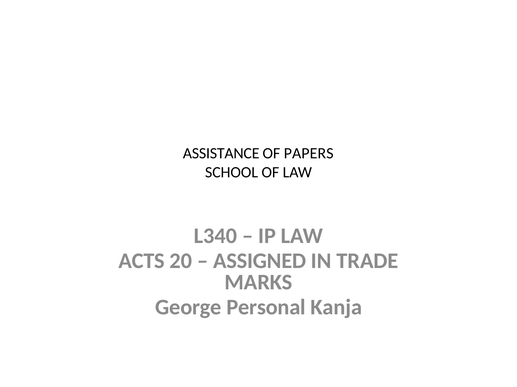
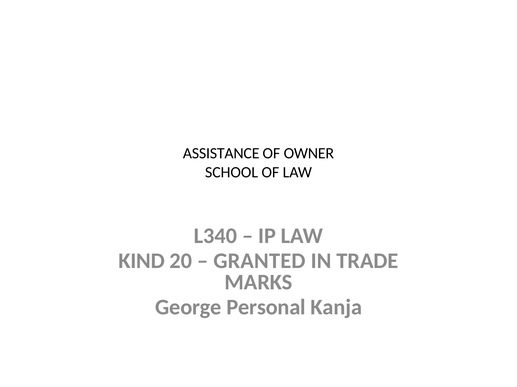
PAPERS: PAPERS -> OWNER (309, 154)
ACTS: ACTS -> KIND (142, 261)
ASSIGNED: ASSIGNED -> GRANTED (259, 261)
